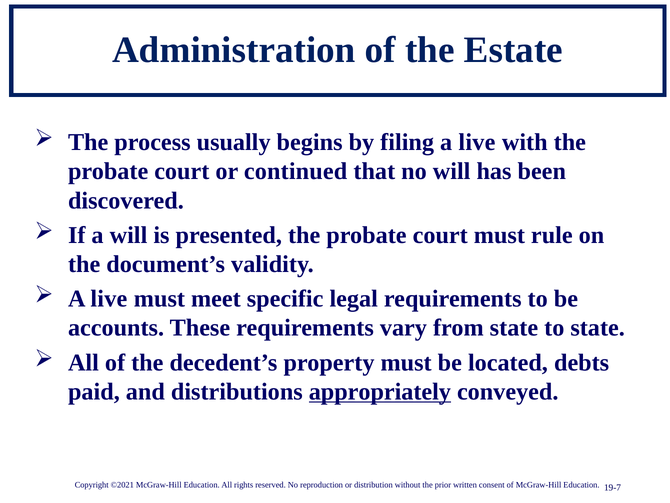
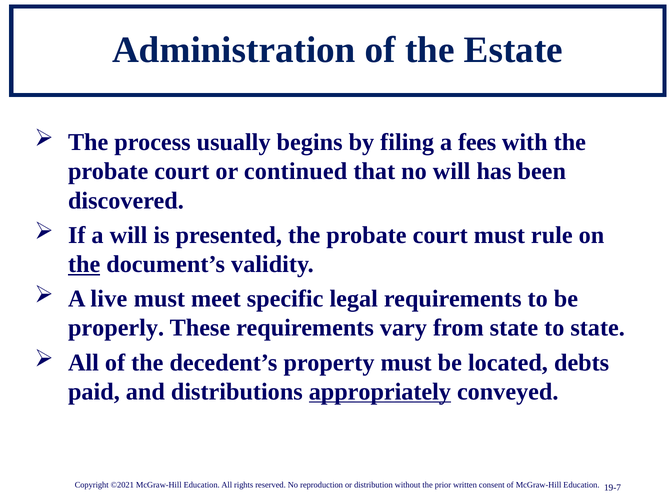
filing a live: live -> fees (477, 142)
the underline: none -> present (84, 264)
accounts: accounts -> properly (116, 328)
